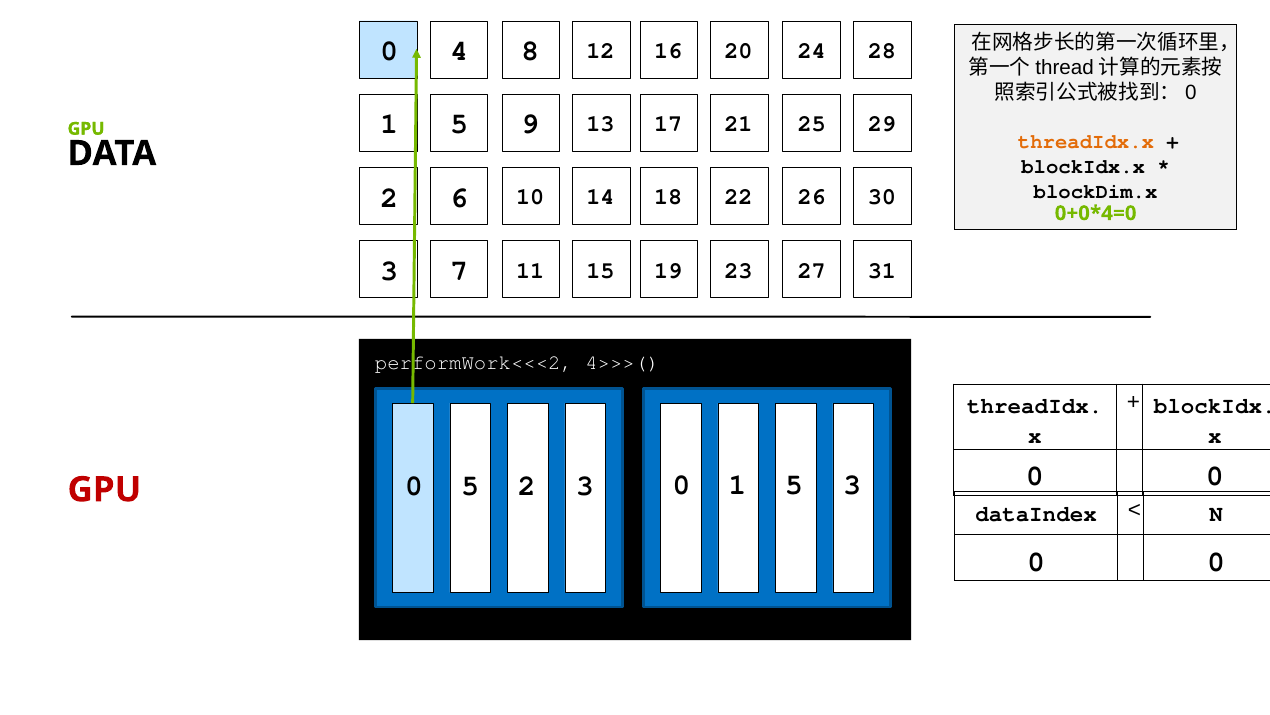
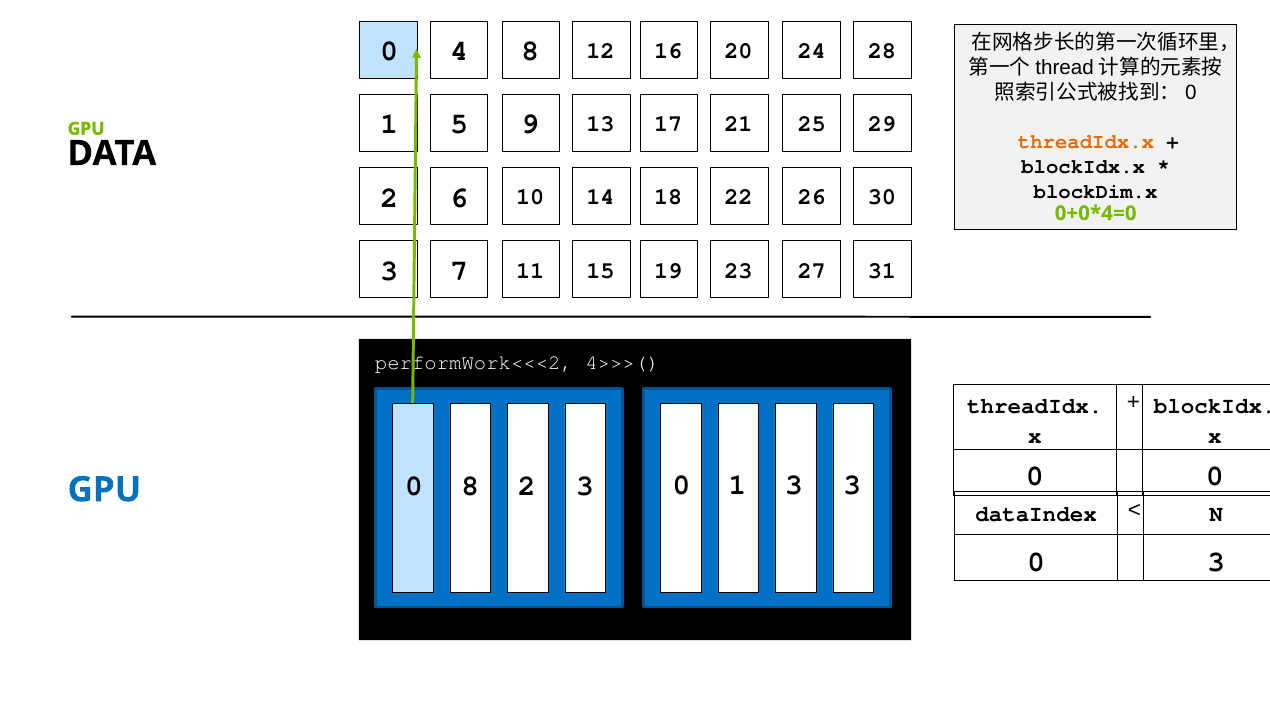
0 5: 5 -> 8 (470, 485)
1 5: 5 -> 3 (794, 485)
GPU colour: red -> blue (104, 489)
0: 0 -> 3 (1216, 561)
